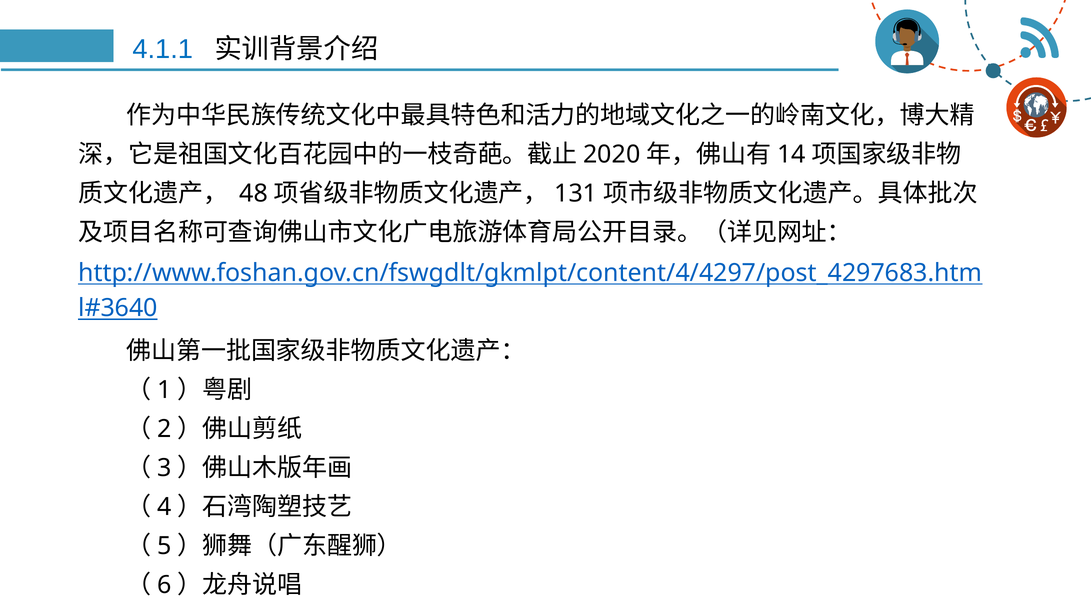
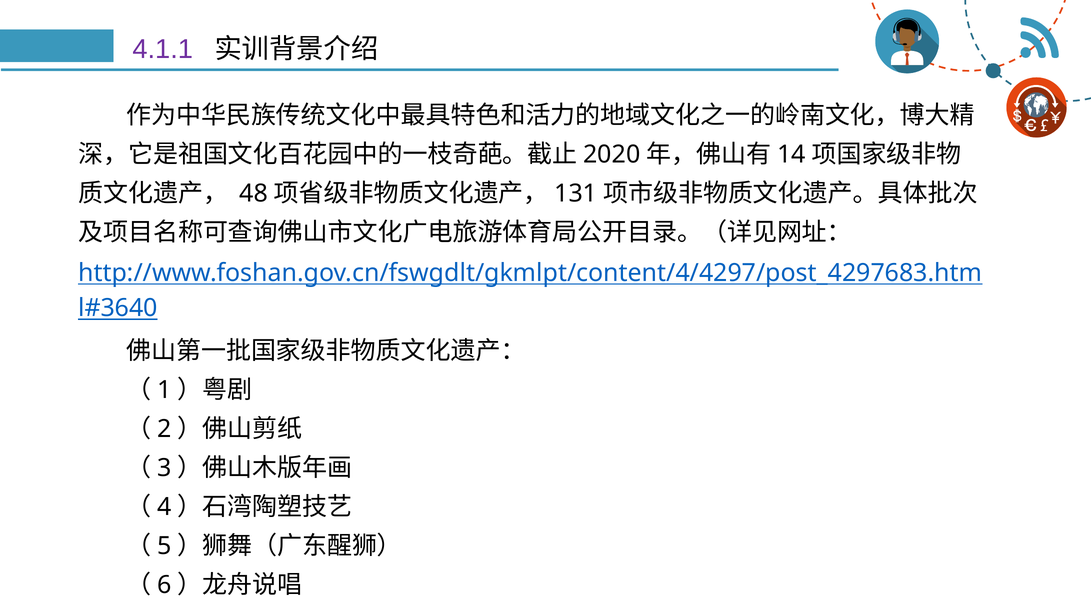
4.1.1 colour: blue -> purple (163, 49)
